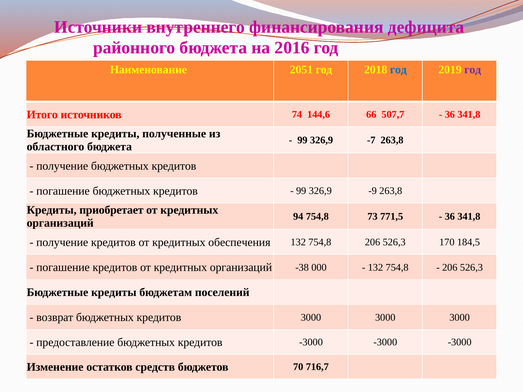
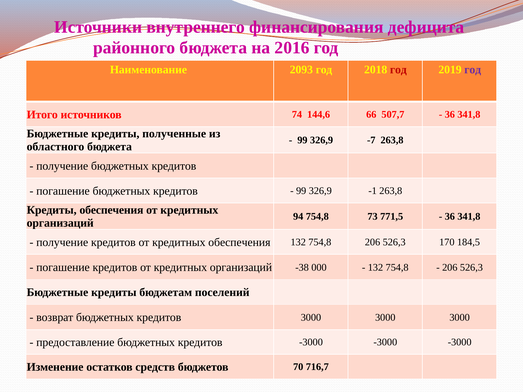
2051: 2051 -> 2093 (301, 70)
год colour: blue -> red (398, 70)
-9: -9 -> -1 (373, 191)
Кредиты приобретает: приобретает -> обеспечения (111, 210)
